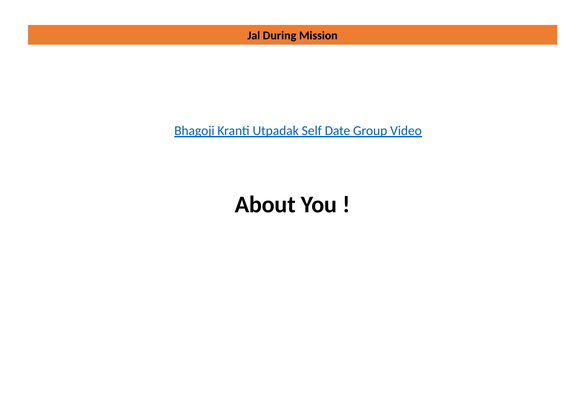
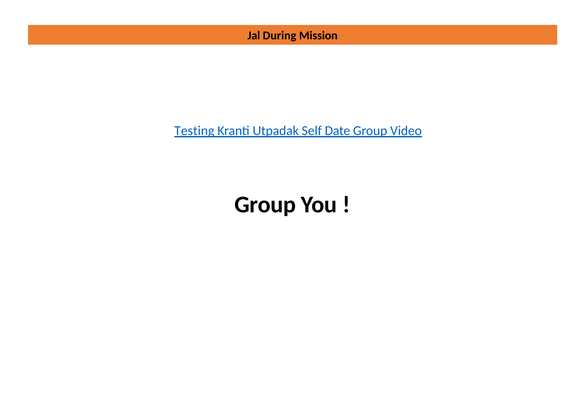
Bhagoji: Bhagoji -> Testing (194, 131)
About: About -> Group (265, 204)
